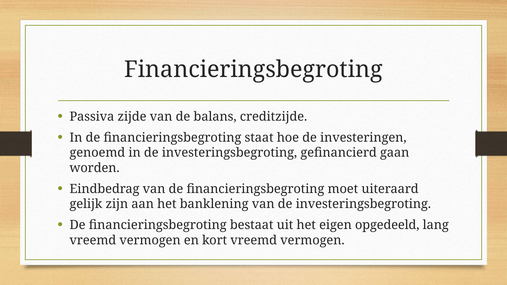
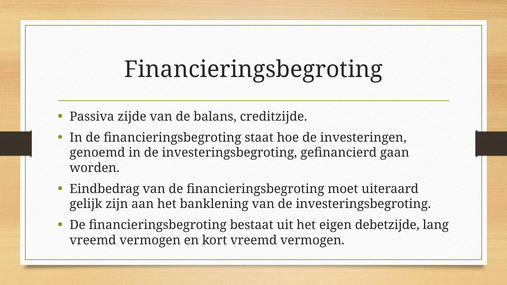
opgedeeld: opgedeeld -> debetzijde (387, 225)
